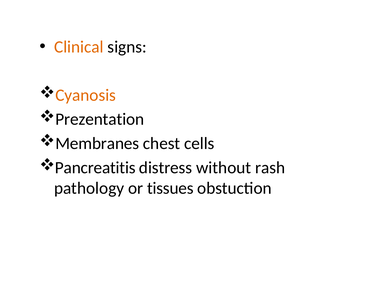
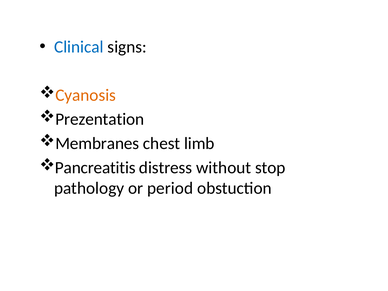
Clinical colour: orange -> blue (79, 47)
cells: cells -> limb (199, 143)
rash: rash -> stop (270, 168)
tissues: tissues -> period (170, 188)
